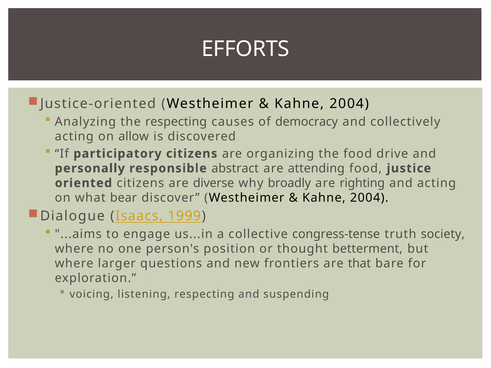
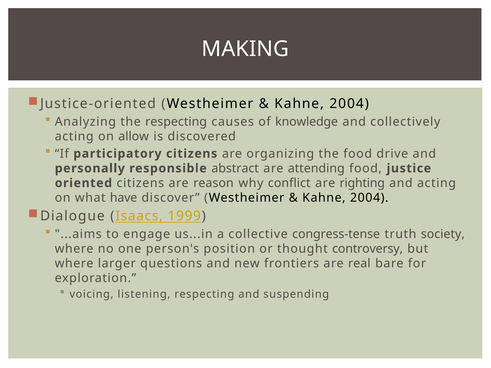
EFFORTS: EFFORTS -> MAKING (245, 49)
democracy: democracy -> knowledge (307, 122)
diverse: diverse -> reason (213, 183)
broadly: broadly -> conflict (289, 183)
bear: bear -> have (124, 198)
betterment: betterment -> controversy (368, 249)
that: that -> real (359, 264)
